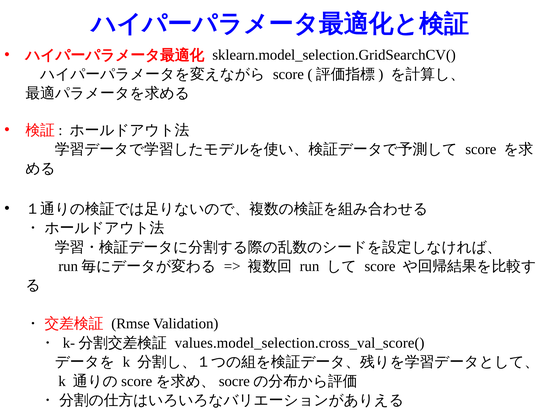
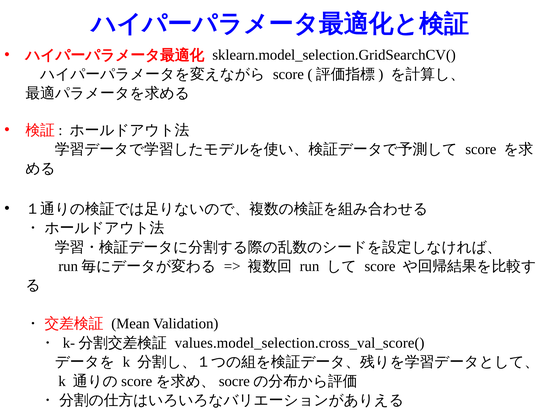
Rmse: Rmse -> Mean (130, 323)
